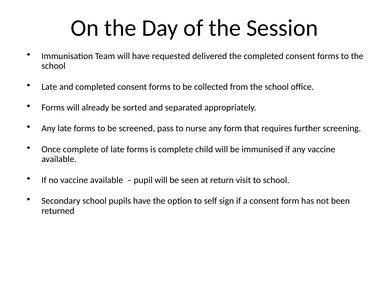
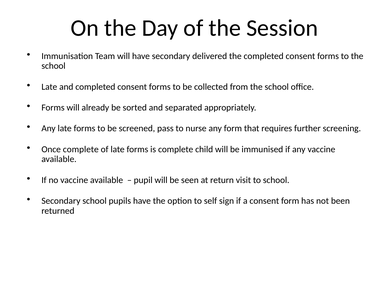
have requested: requested -> secondary (171, 56)
